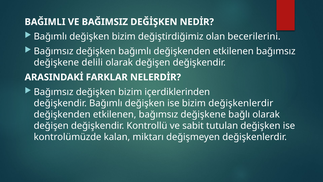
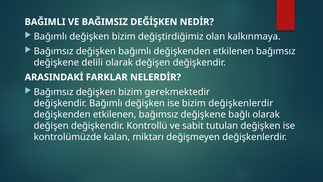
becerilerini: becerilerini -> kalkınmaya (254, 37)
içerdiklerinden: içerdiklerinden -> gerekmektedir (177, 92)
